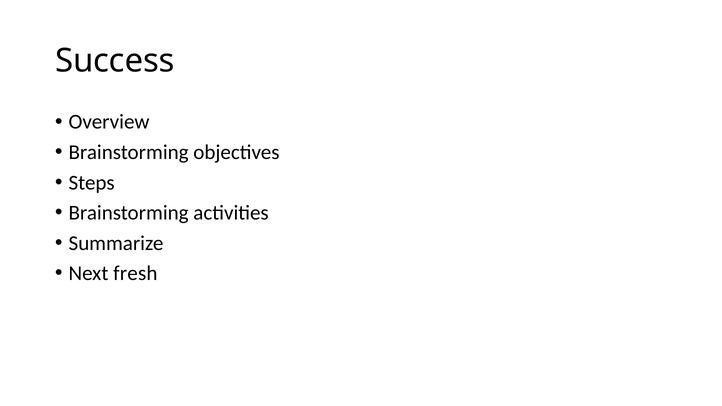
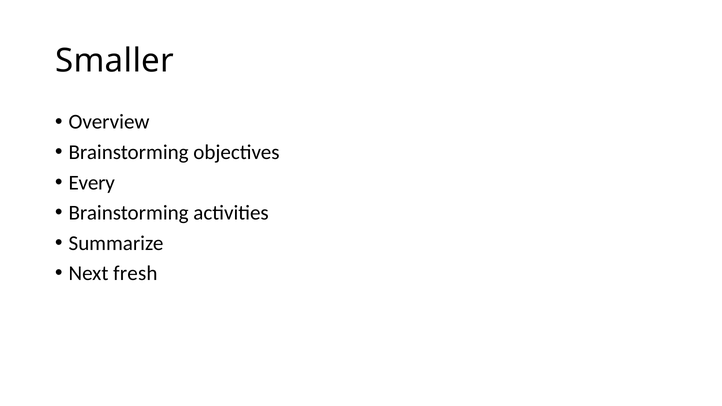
Success: Success -> Smaller (115, 61)
Steps: Steps -> Every (92, 183)
